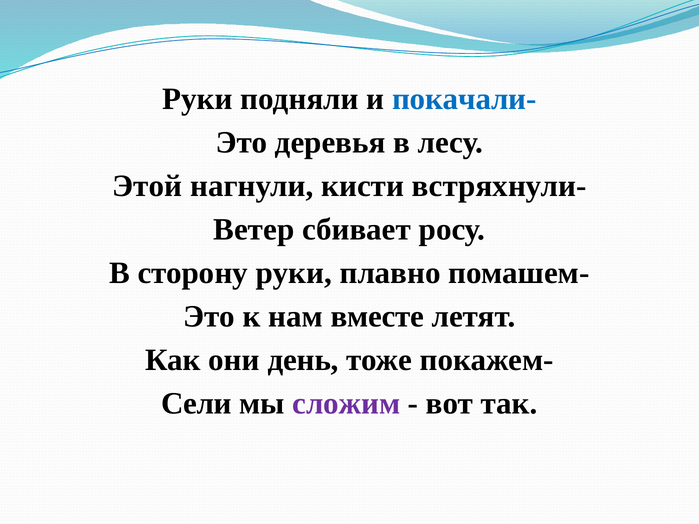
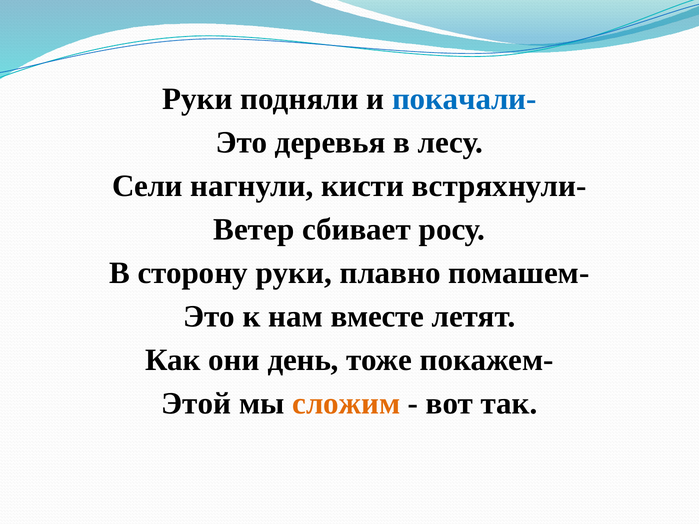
Этой: Этой -> Сели (147, 186)
Сели: Сели -> Этой (196, 404)
сложим colour: purple -> orange (346, 404)
